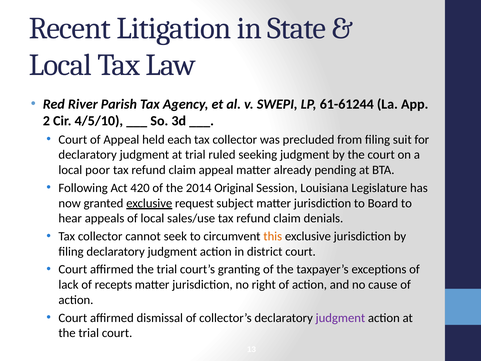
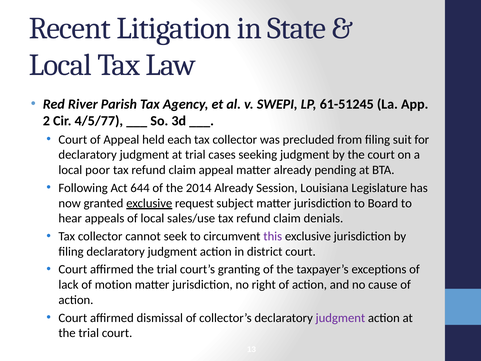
61-61244: 61-61244 -> 61-51245 (347, 104)
4/5/10: 4/5/10 -> 4/5/77 (99, 121)
ruled: ruled -> cases (222, 155)
420: 420 -> 644 (140, 188)
2014 Original: Original -> Already (234, 188)
this colour: orange -> purple (273, 236)
recepts: recepts -> motion (113, 284)
